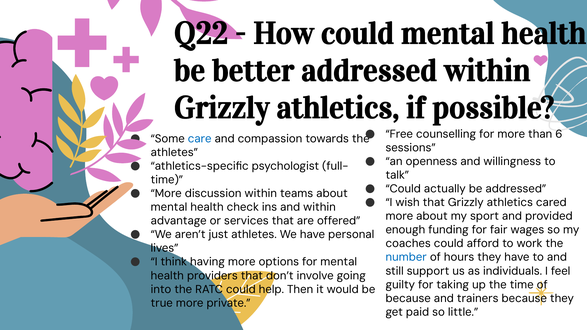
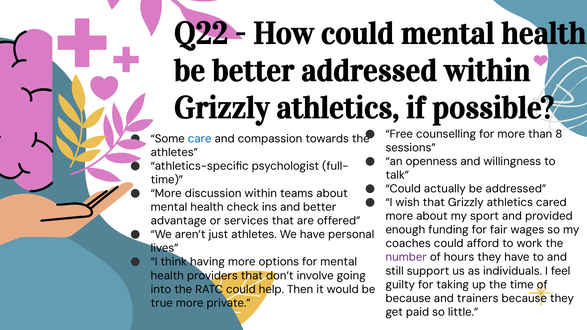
6: 6 -> 8 (559, 134)
and within: within -> better (320, 207)
number colour: blue -> purple (406, 257)
